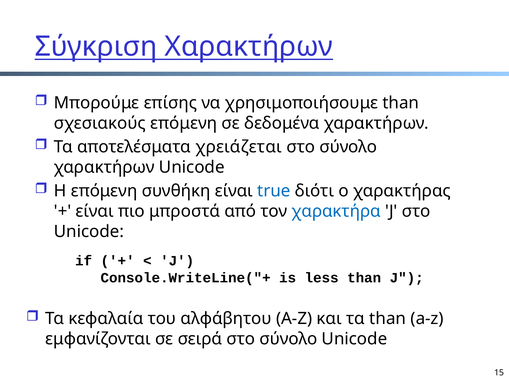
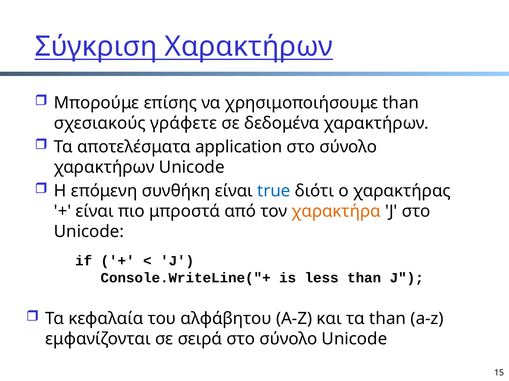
σχεσιακούς επόμενη: επόμενη -> γράφετε (184, 123)
χρειάζεται: χρειάζεται -> application (239, 147)
χαρακτήρα colour: blue -> orange (336, 212)
